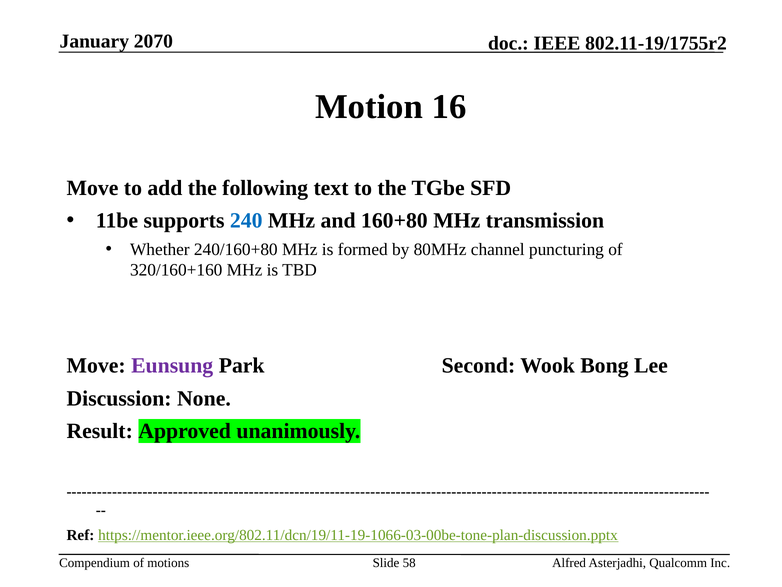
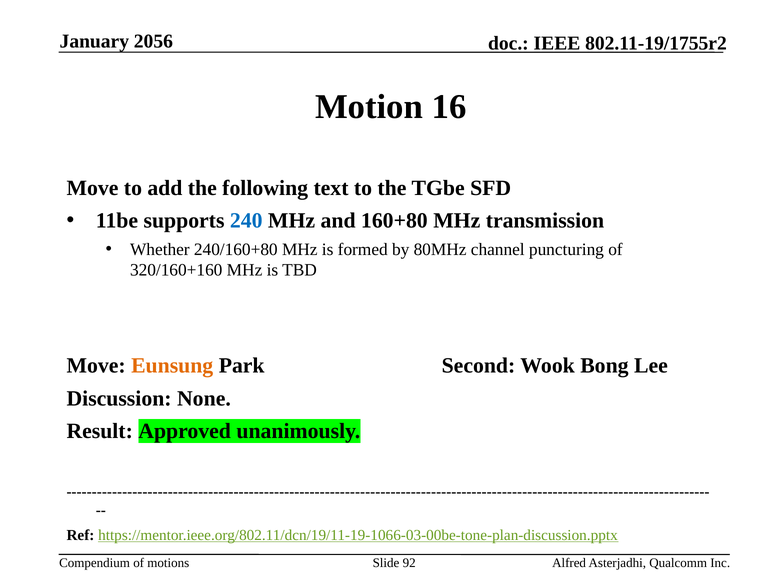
2070: 2070 -> 2056 (153, 41)
Eunsung colour: purple -> orange (172, 365)
58: 58 -> 92 (409, 562)
